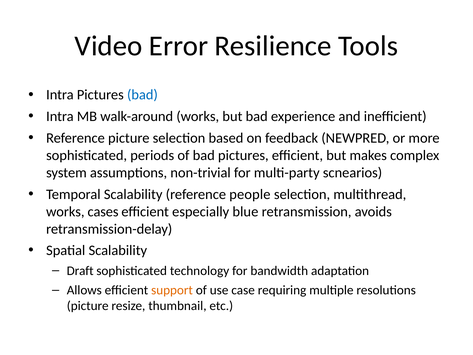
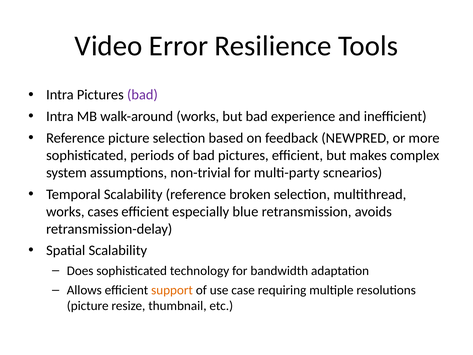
bad colour: blue -> purple (142, 95)
people: people -> broken (250, 194)
Draft: Draft -> Does (80, 271)
